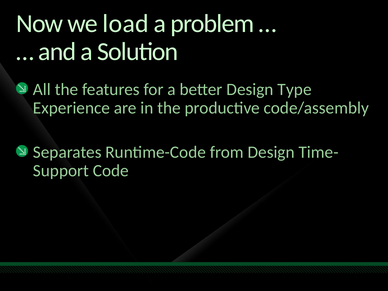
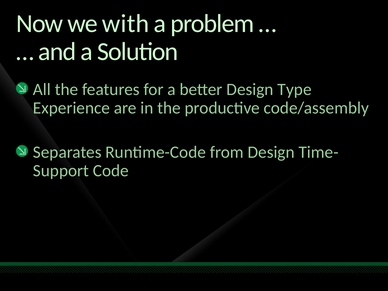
load: load -> with (126, 24)
